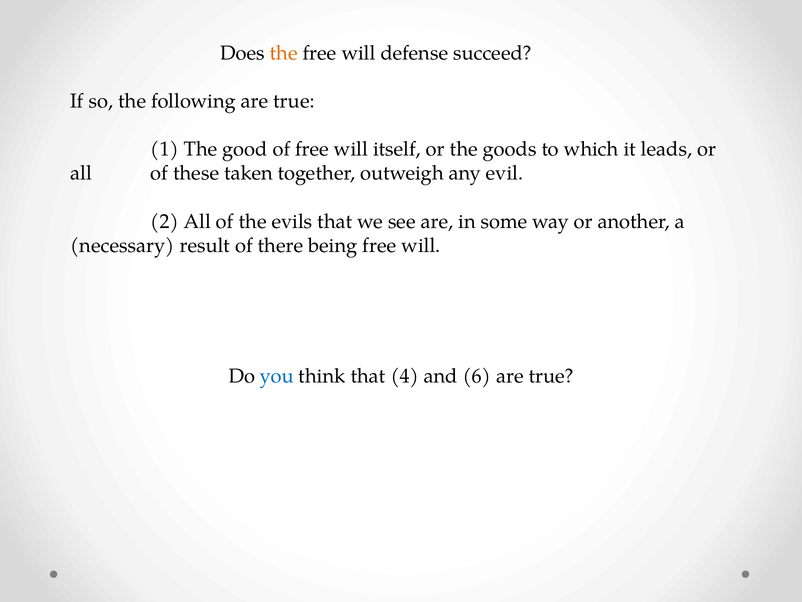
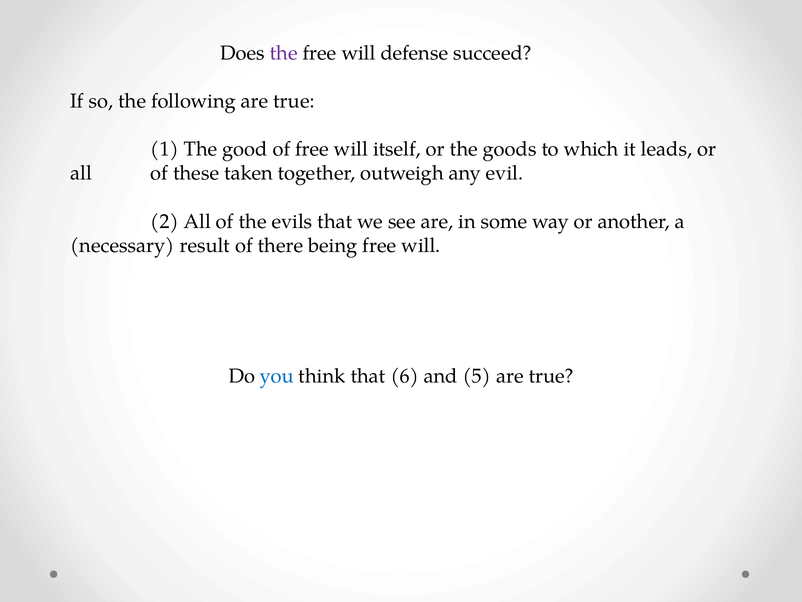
the colour: orange -> purple (284, 53)
4: 4 -> 6 (405, 376)
6: 6 -> 5 (477, 376)
